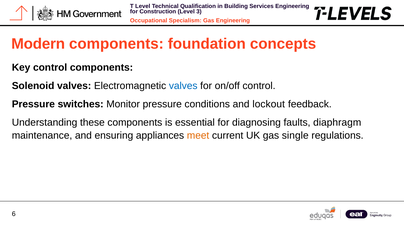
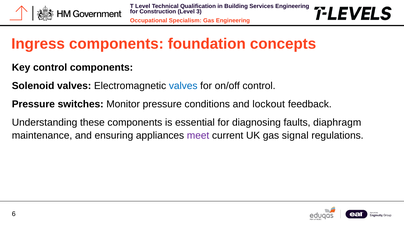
Modern: Modern -> Ingress (38, 44)
meet colour: orange -> purple (198, 136)
single: single -> signal (295, 136)
